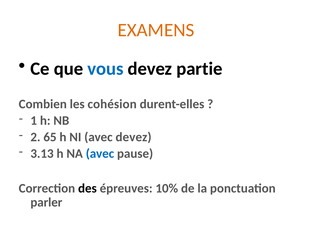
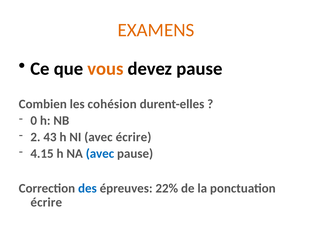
vous colour: blue -> orange (105, 69)
devez partie: partie -> pause (199, 69)
1: 1 -> 0 (34, 121)
65: 65 -> 43 (50, 137)
avec devez: devez -> écrire (133, 137)
3.13: 3.13 -> 4.15 (42, 154)
des colour: black -> blue (87, 188)
10%: 10% -> 22% (167, 188)
parler: parler -> écrire (46, 202)
